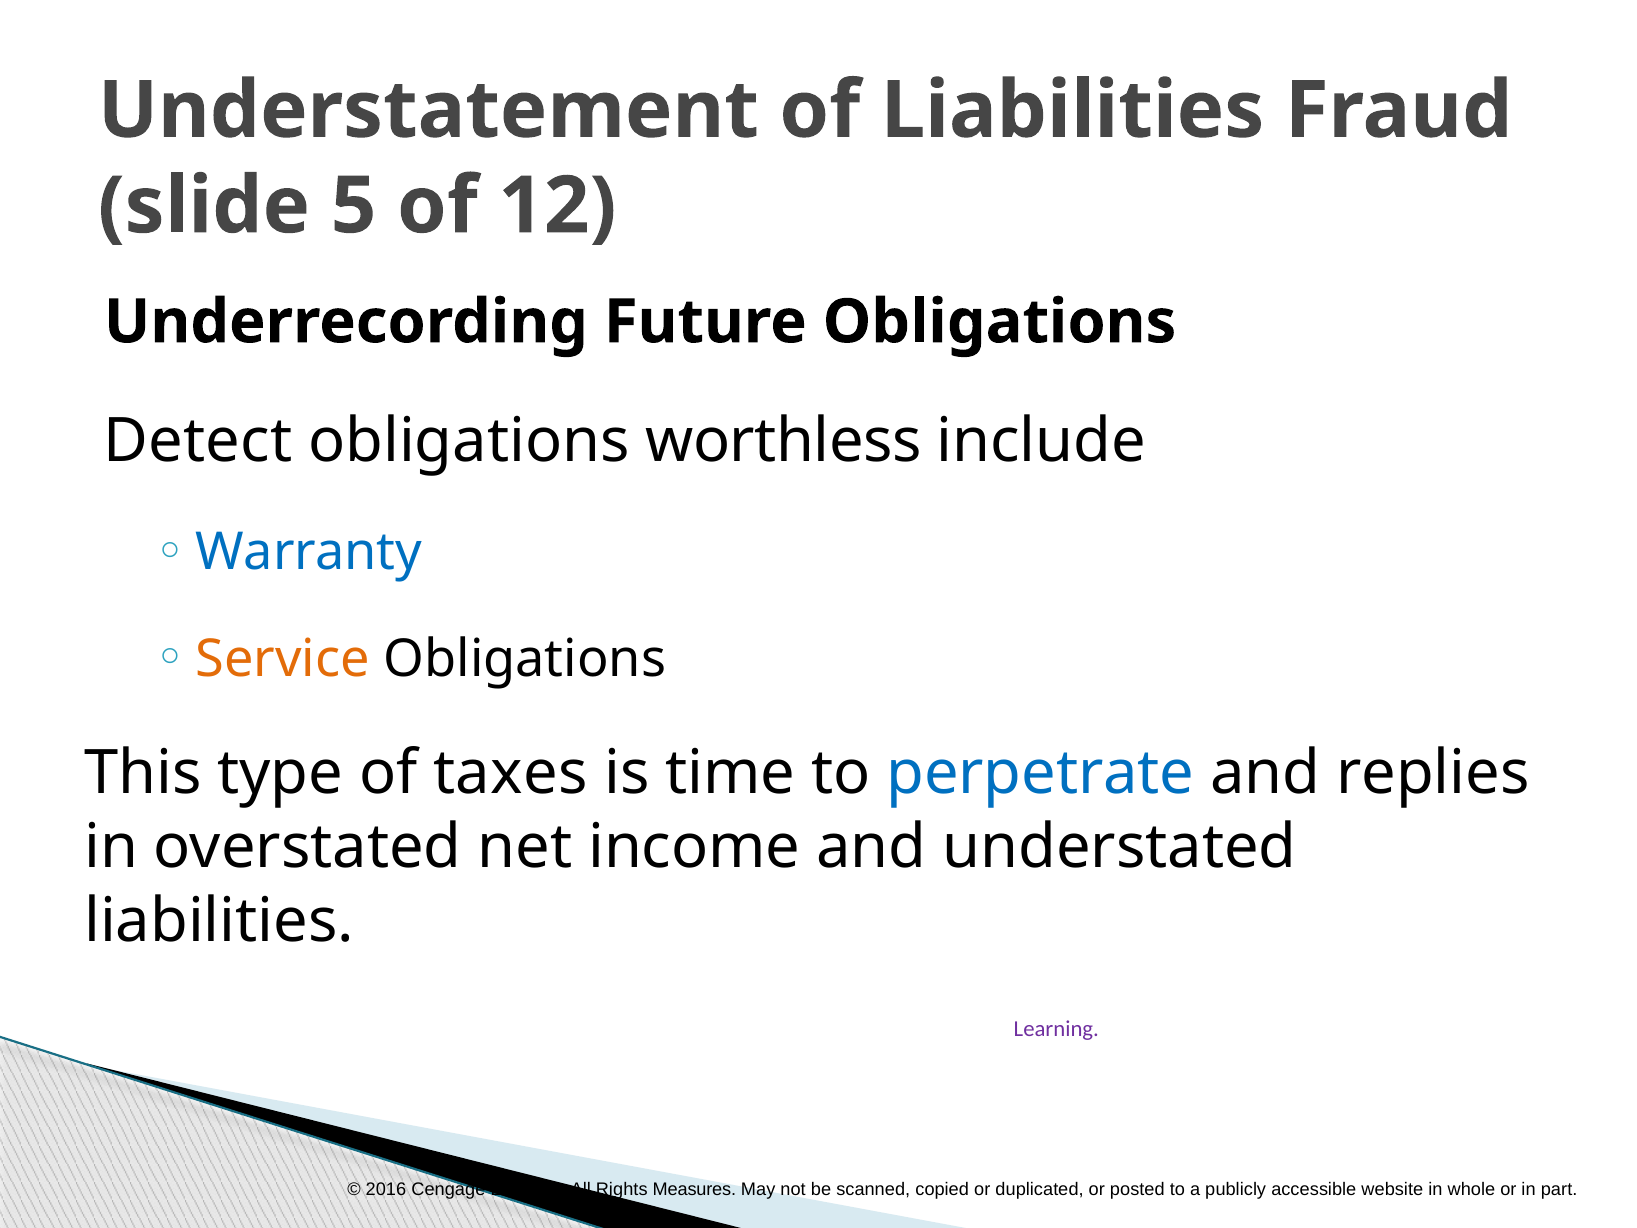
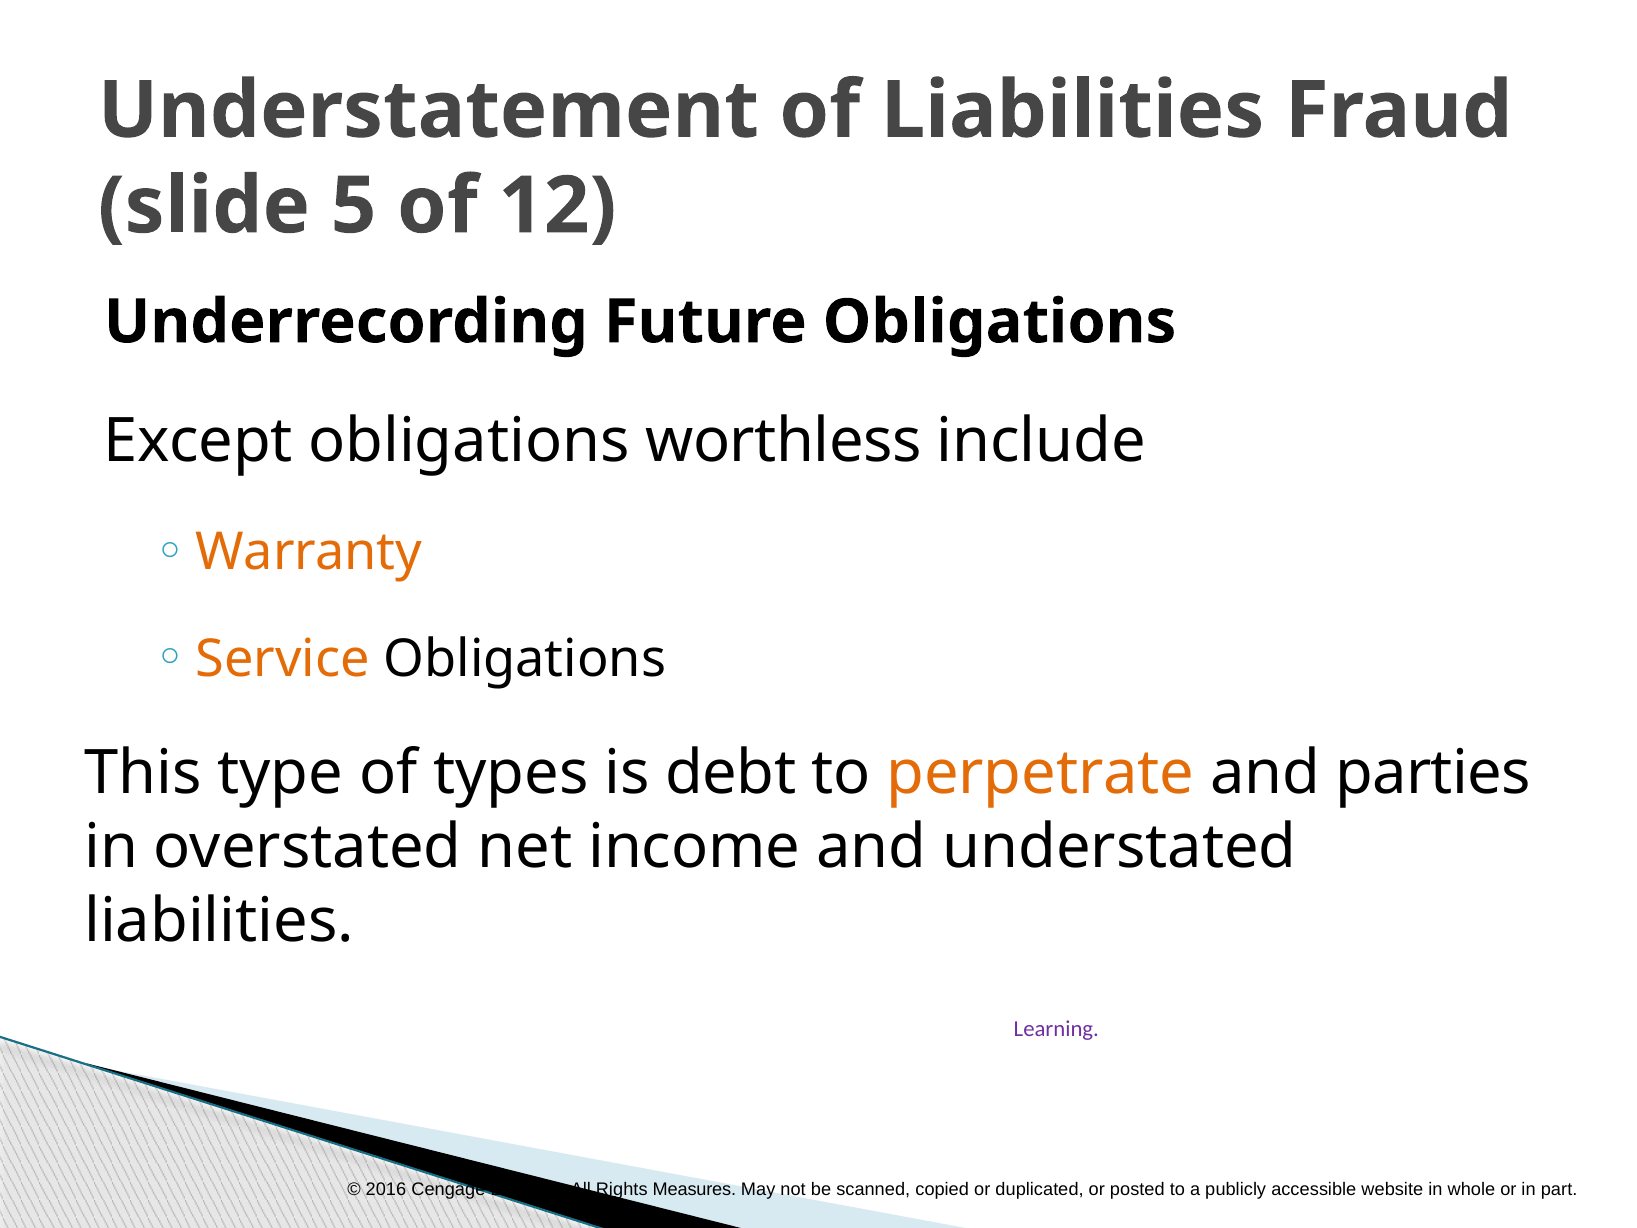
Detect: Detect -> Except (198, 441)
Warranty colour: blue -> orange (309, 553)
taxes: taxes -> types (511, 773)
time: time -> debt (731, 773)
perpetrate colour: blue -> orange (1040, 773)
replies: replies -> parties (1433, 773)
